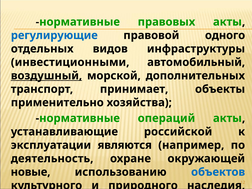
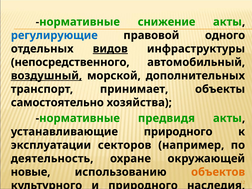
правовых: правовых -> снижение (167, 22)
видов underline: none -> present (110, 49)
инвестиционными: инвестиционными -> непосредственного (70, 62)
применительно: применительно -> самостоятельно (57, 103)
операций: операций -> предвидя (166, 118)
устанавливающие российской: российской -> природного (178, 132)
являются: являются -> секторов (125, 145)
объектов colour: blue -> orange (218, 172)
